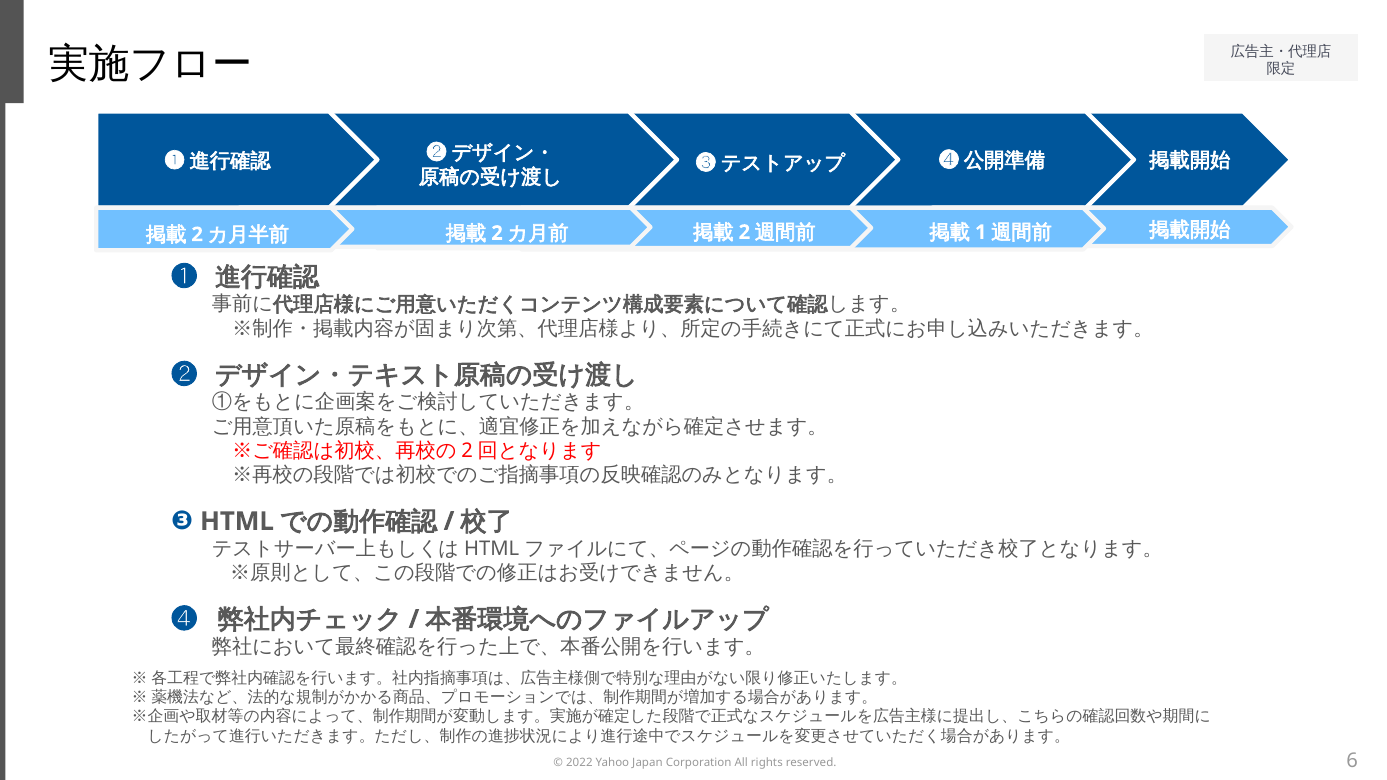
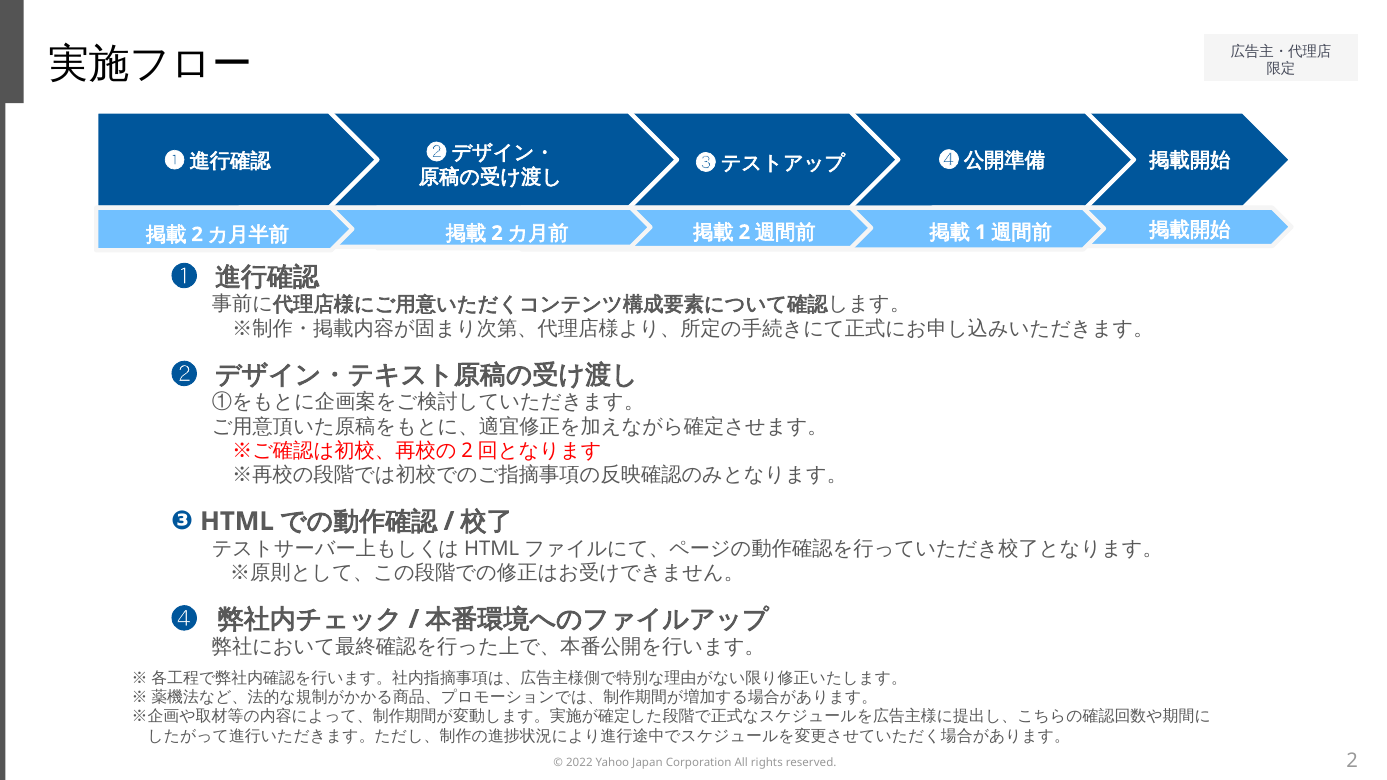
6: 6 -> 2 (1352, 761)
